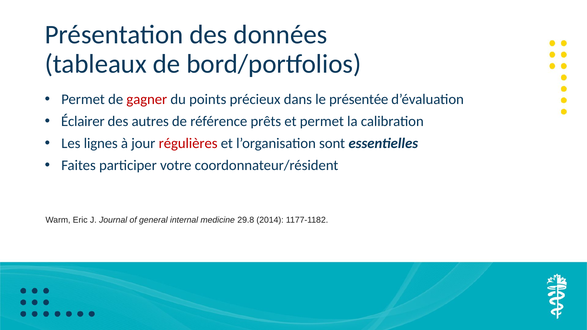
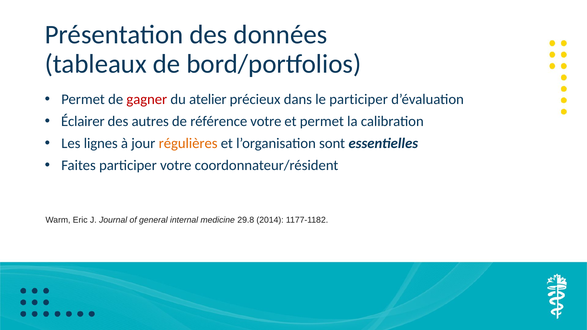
points: points -> atelier (208, 99)
le présentée: présentée -> participer (359, 99)
référence prêts: prêts -> votre (266, 121)
régulières colour: red -> orange (188, 143)
